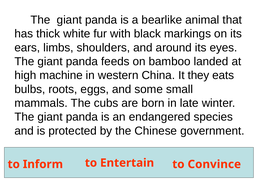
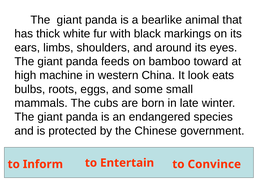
landed: landed -> toward (211, 61)
they: they -> look (198, 75)
